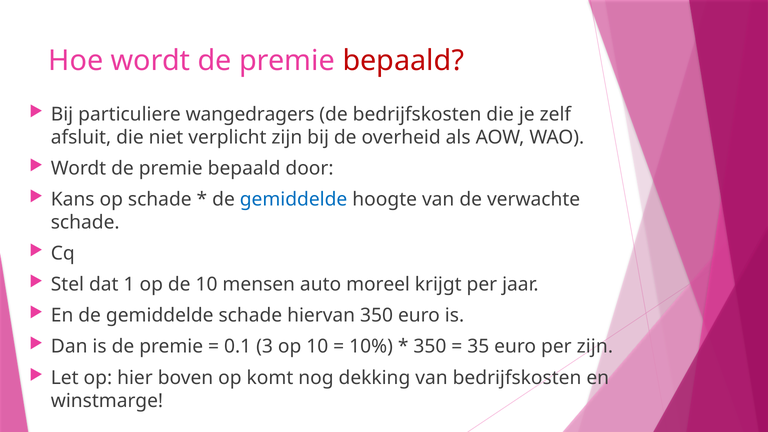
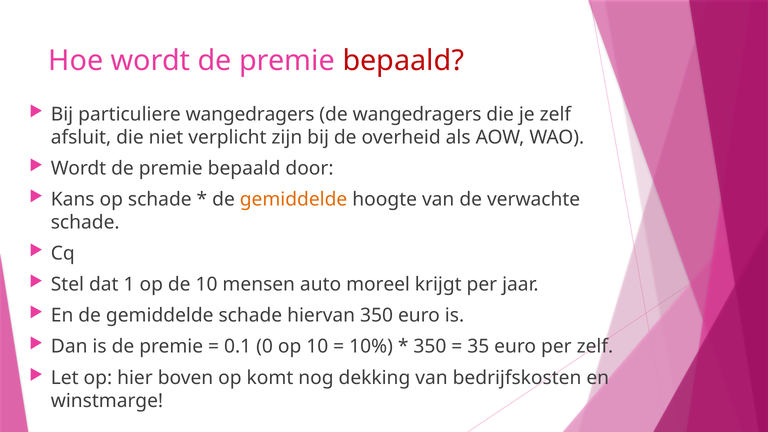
de bedrijfskosten: bedrijfskosten -> wangedragers (417, 114)
gemiddelde colour: blue -> orange (294, 199)
3: 3 -> 0 (265, 347)
per zijn: zijn -> zelf (595, 347)
